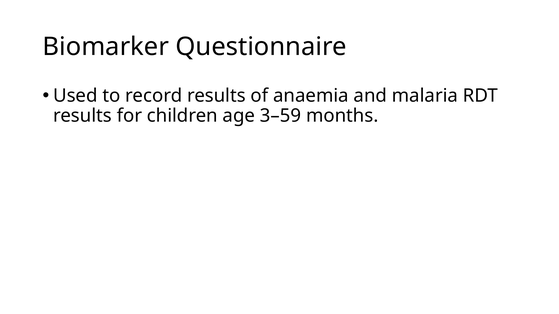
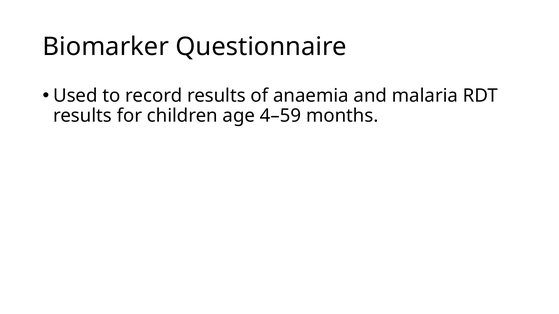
3–59: 3–59 -> 4–59 (281, 116)
